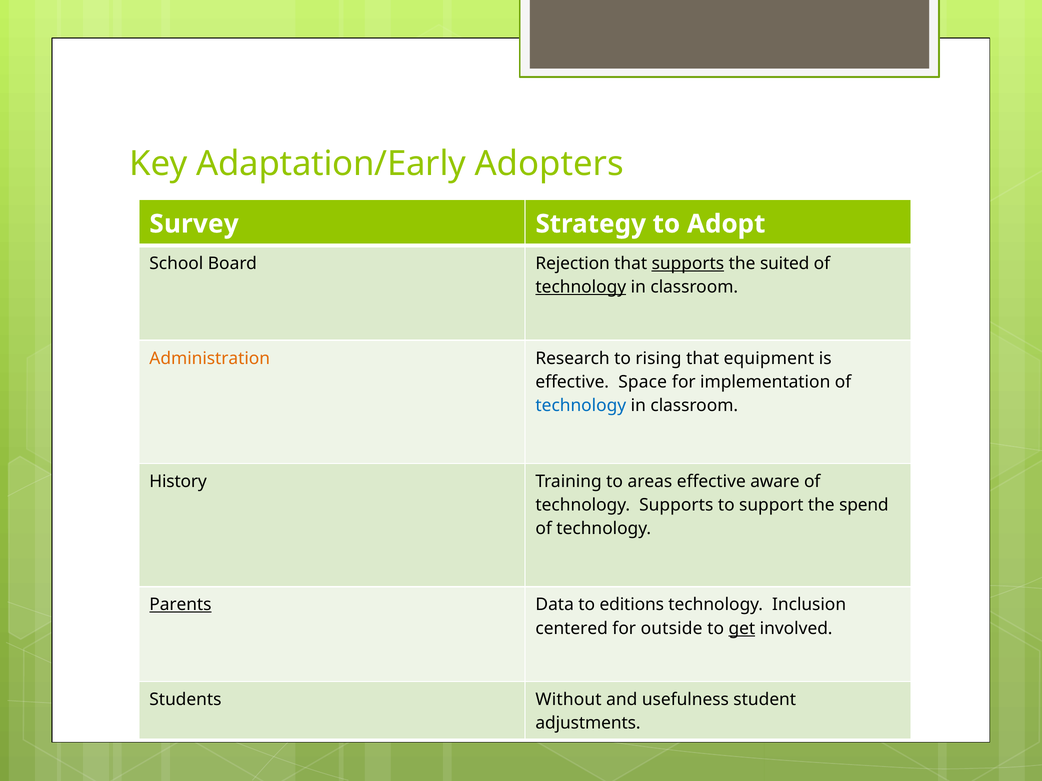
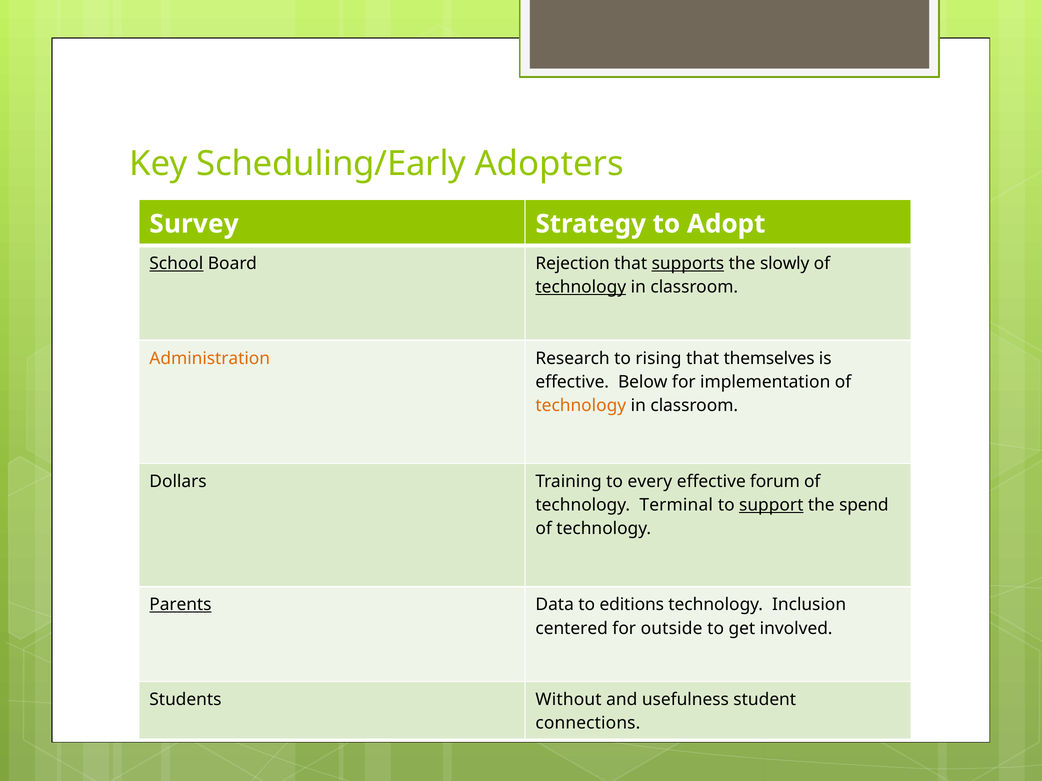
Adaptation/Early: Adaptation/Early -> Scheduling/Early (331, 164)
School underline: none -> present (176, 264)
suited: suited -> slowly (785, 264)
equipment: equipment -> themselves (769, 359)
Space: Space -> Below (643, 382)
technology colour: blue -> orange (581, 406)
History: History -> Dollars (178, 482)
areas: areas -> every (650, 482)
aware: aware -> forum (775, 482)
technology Supports: Supports -> Terminal (676, 505)
support underline: none -> present (771, 505)
get underline: present -> none (742, 629)
adjustments: adjustments -> connections (588, 724)
